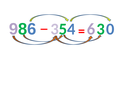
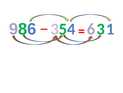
0: 0 -> 1 (110, 29)
